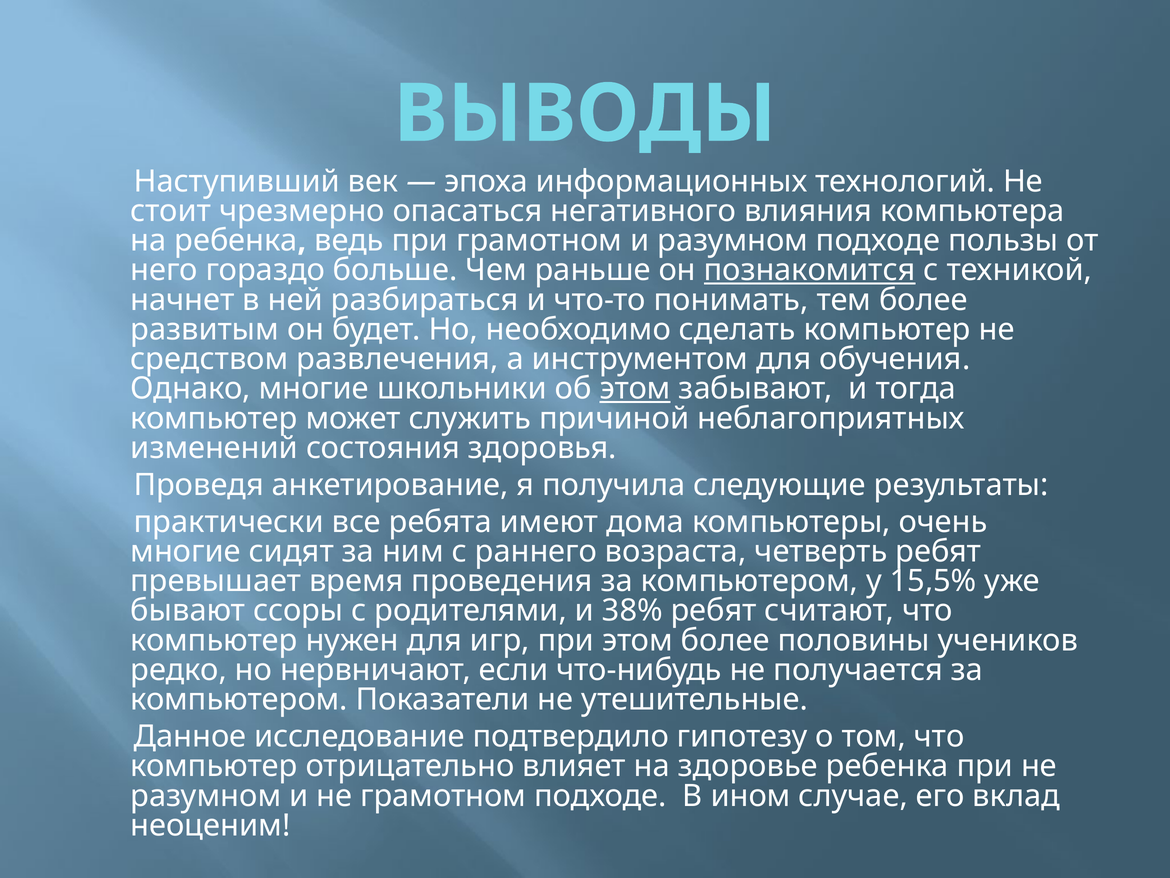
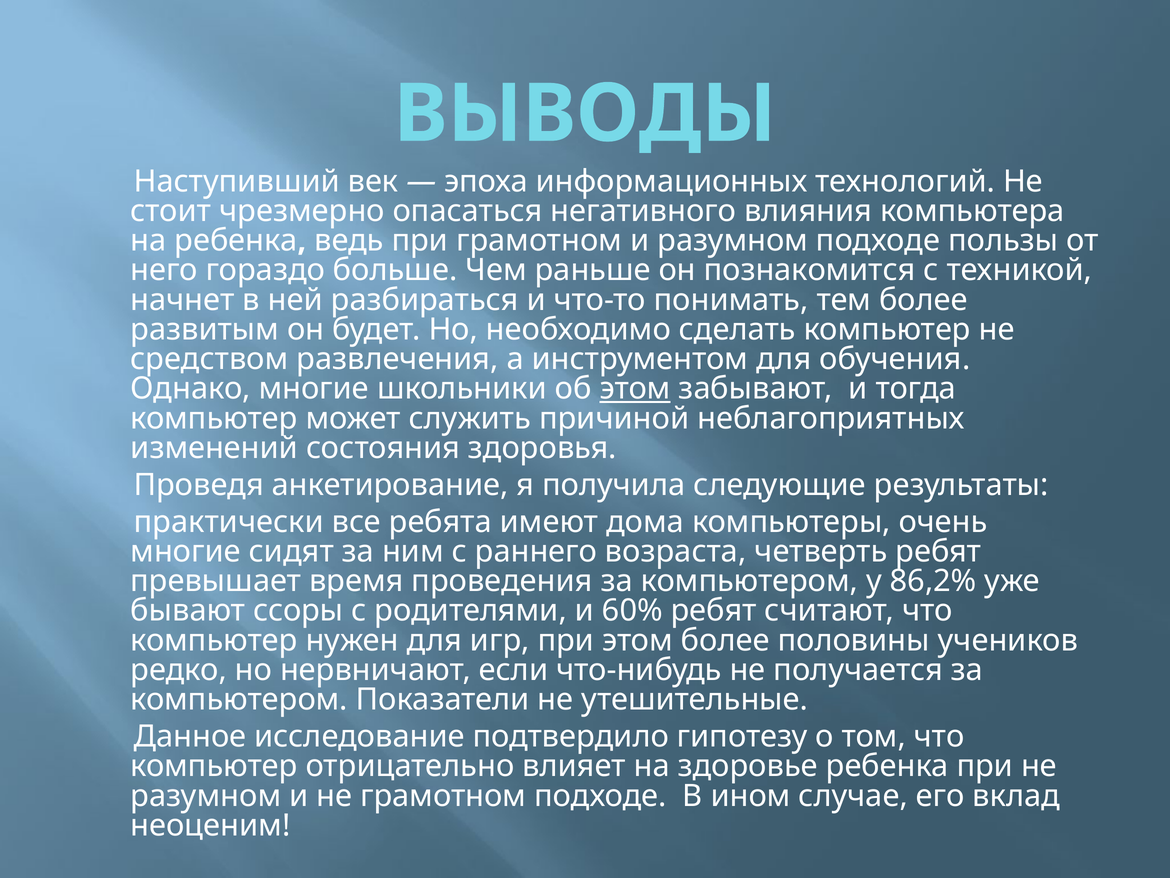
познакомится underline: present -> none (810, 270)
15,5%: 15,5% -> 86,2% (933, 581)
38%: 38% -> 60% (632, 610)
